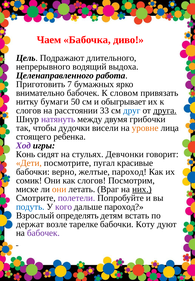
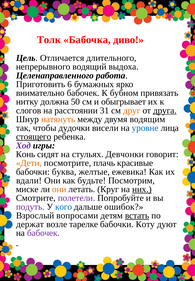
Чаем: Чаем -> Толк (49, 40)
Подражают: Подражают -> Отличается (62, 58)
7: 7 -> 6 (70, 84)
словом: словом -> бубном (124, 93)
бумаги: бумаги -> должна (55, 102)
33: 33 -> 31 (105, 111)
друг colour: blue -> orange (132, 111)
натянуть colour: purple -> orange (58, 120)
грибочки: грибочки -> водящим (147, 120)
уровне colour: orange -> blue (145, 128)
стоящего underline: none -> present (34, 137)
пугал: пугал -> плачь (104, 163)
верно: верно -> буква (64, 172)
желтые пароход: пароход -> ежевика (129, 172)
сомик: сомик -> вдали (29, 181)
как слогов: слогов -> будьте (92, 181)
Враг: Враг -> Круг (108, 190)
подуть colour: blue -> purple (30, 207)
кого colour: purple -> blue (64, 207)
дальше пароход: пароход -> ошибок (124, 207)
определять: определять -> вопросами (77, 216)
встать underline: none -> present (137, 216)
